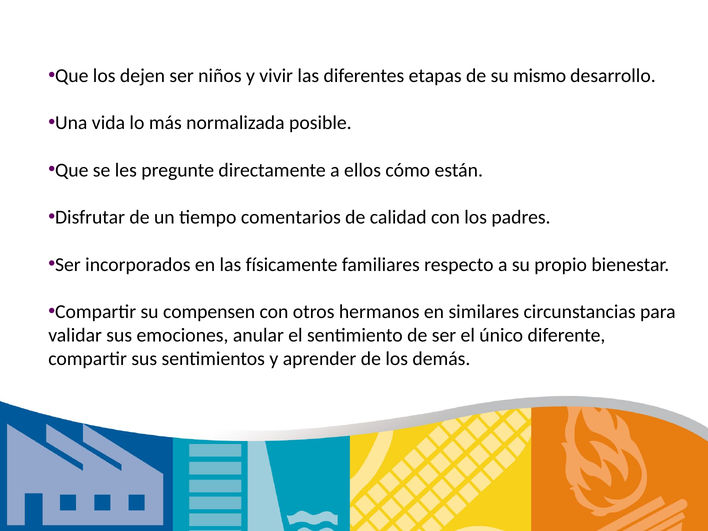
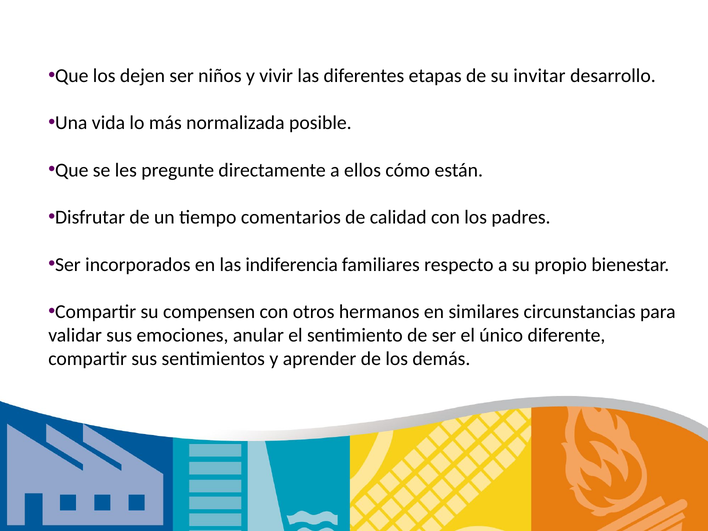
mismo: mismo -> invitar (539, 76)
físicamente: físicamente -> indiferencia (292, 265)
